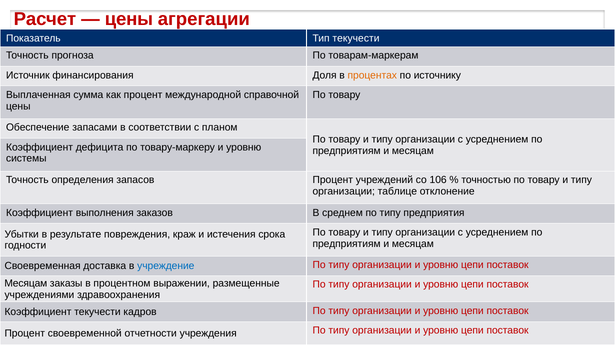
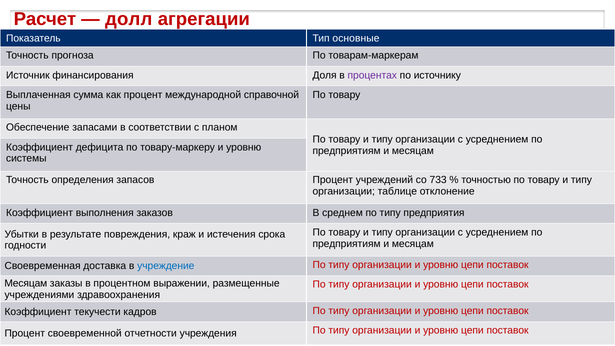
цены: цены -> долл (129, 19)
Тип текучести: текучести -> основные (356, 38)
процентах colour: orange -> purple (372, 75)
106: 106 -> 733 (438, 180)
